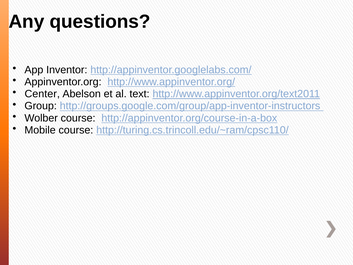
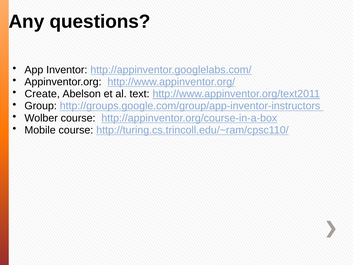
Center: Center -> Create (42, 94)
